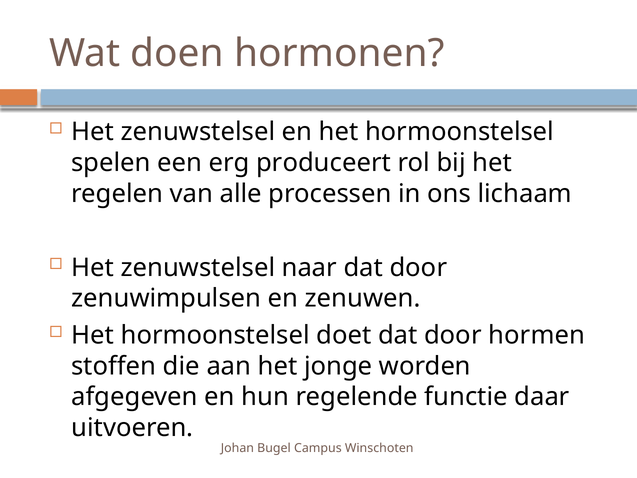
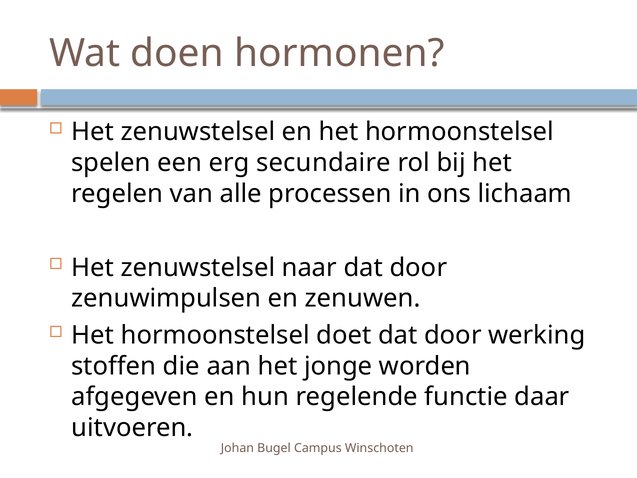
produceert: produceert -> secundaire (324, 163)
hormen: hormen -> werking (537, 335)
